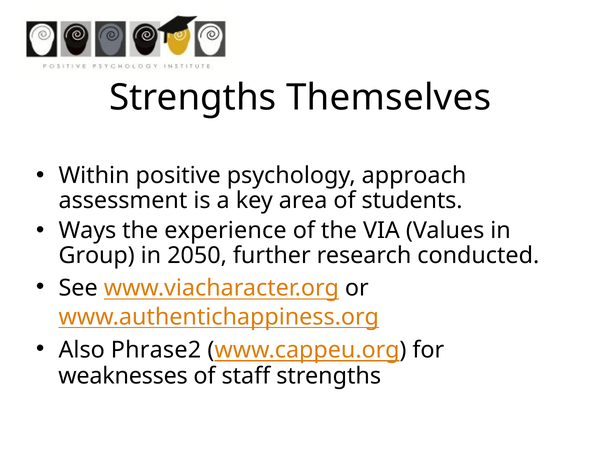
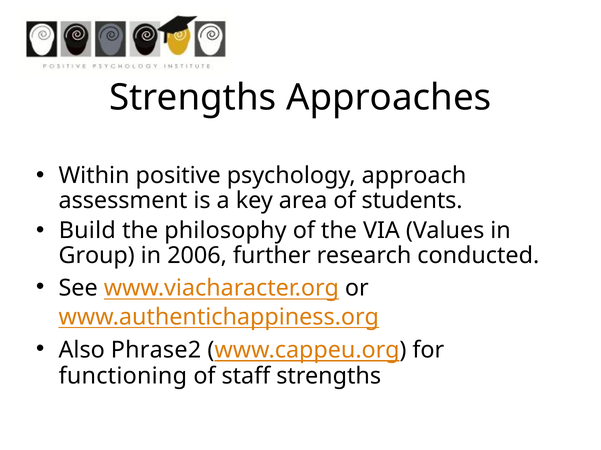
Themselves: Themselves -> Approaches (389, 98)
Ways: Ways -> Build (87, 231)
experience: experience -> philosophy (225, 231)
2050: 2050 -> 2006 (197, 256)
weaknesses: weaknesses -> functioning (123, 377)
